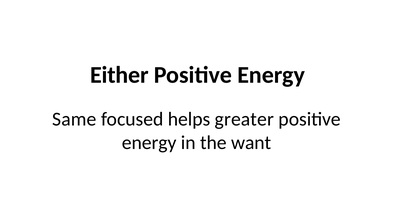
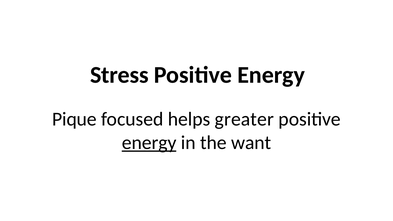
Either: Either -> Stress (119, 75)
Same: Same -> Pique (74, 119)
energy underline: none -> present (149, 143)
